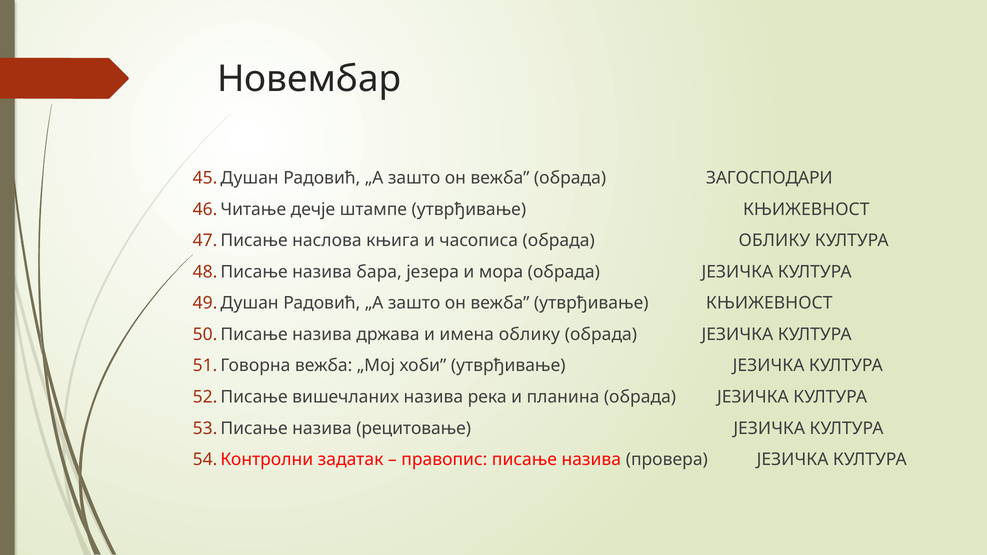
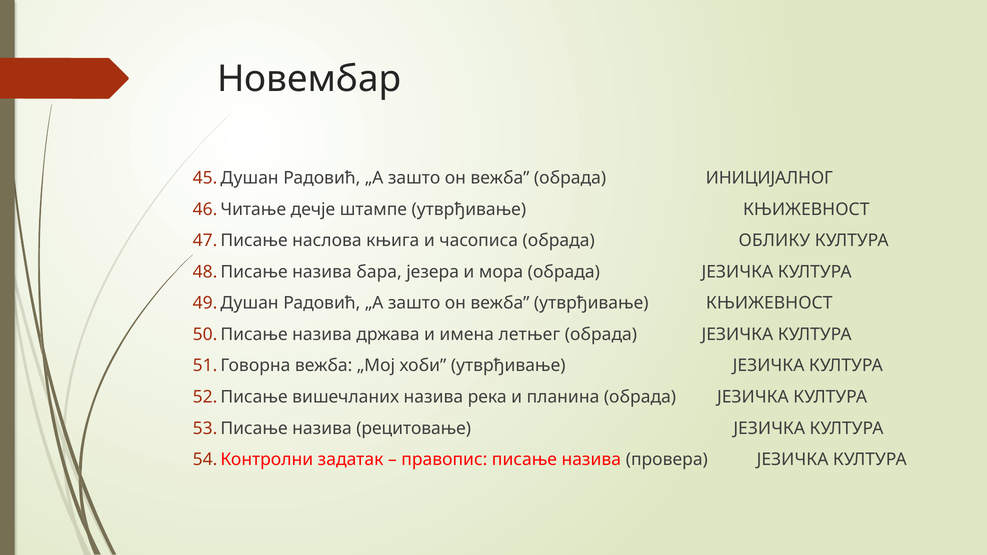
ЗАГОСПОДАРИ: ЗАГОСПОДАРИ -> ИНИЦИЈАЛНОГ (769, 178)
имена облику: облику -> летњег (529, 335)
